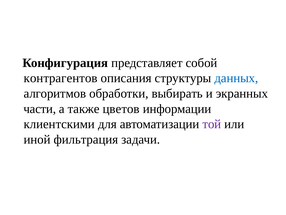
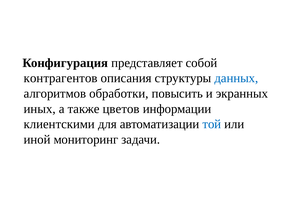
выбирать: выбирать -> повысить (177, 93)
части: части -> иных (40, 109)
той colour: purple -> blue (212, 124)
фильтрация: фильтрация -> мониторинг (86, 139)
